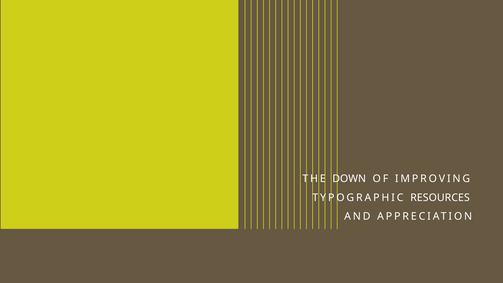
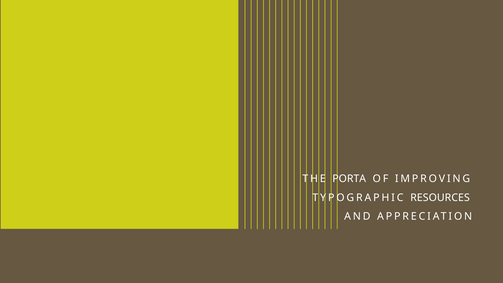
DOWN: DOWN -> PORTA (349, 179)
